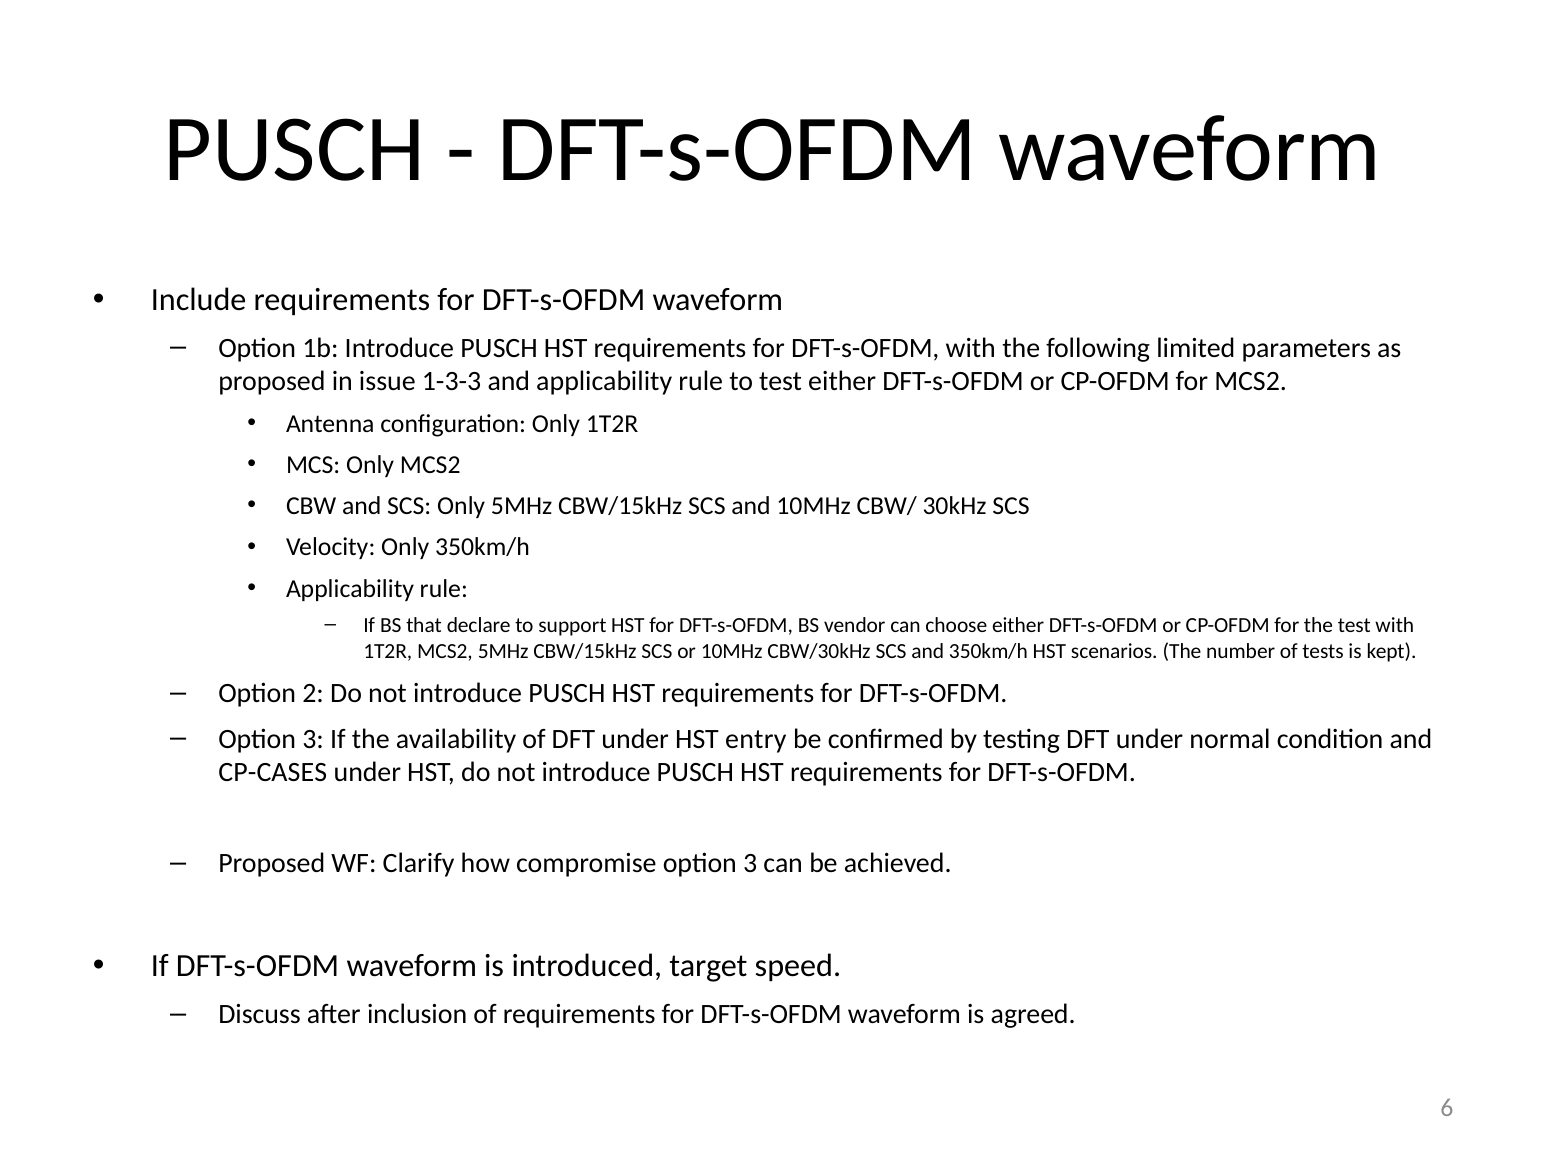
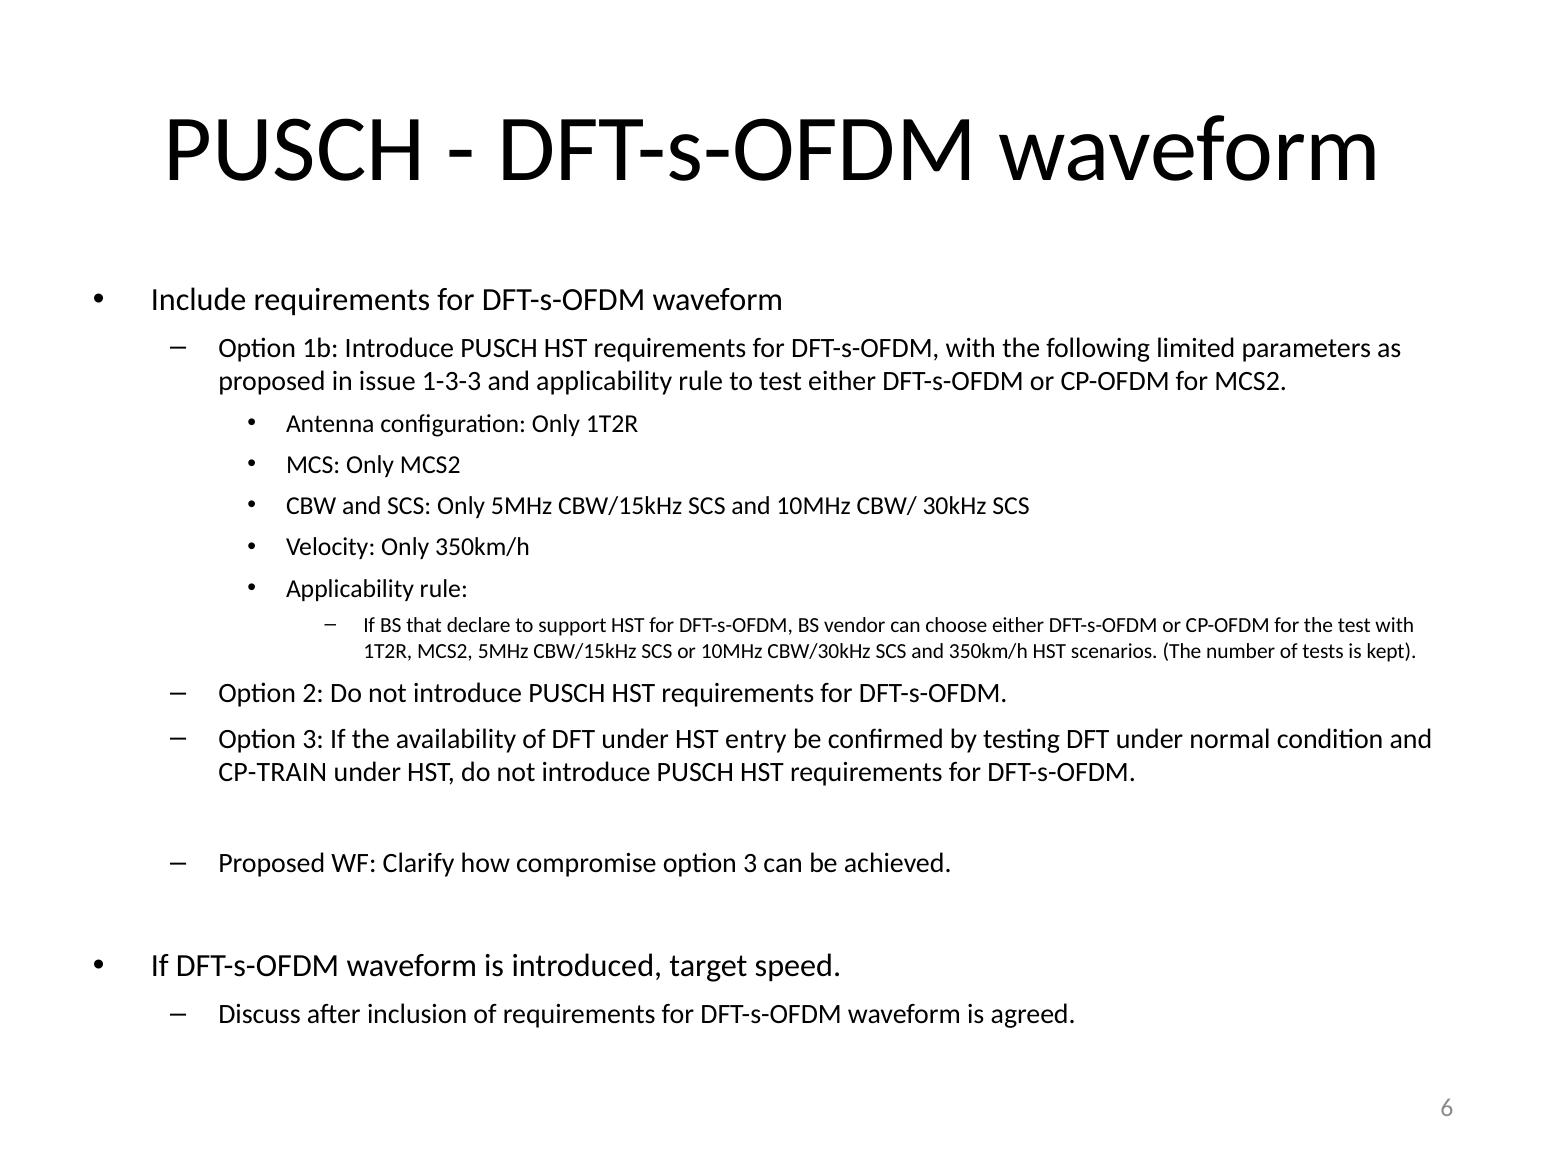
CP-CASES: CP-CASES -> CP-TRAIN (273, 772)
